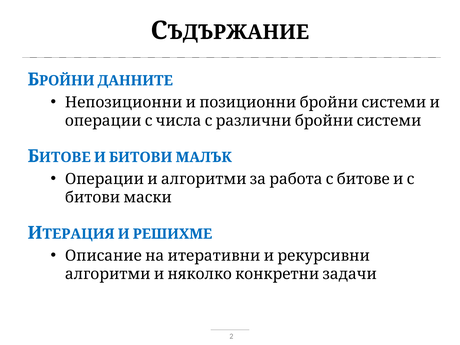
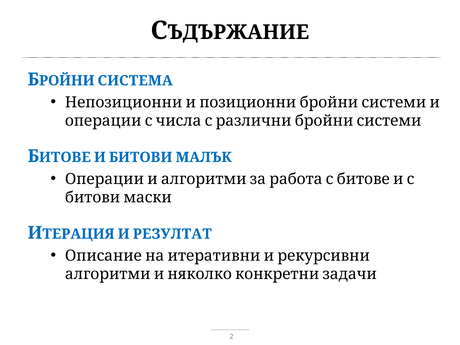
ДАННИТЕ: ДАННИТЕ -> СИСТЕМА (135, 81)
РЕШИХМЕ: РЕШИХМЕ -> РЕЗУЛТАТ (172, 234)
